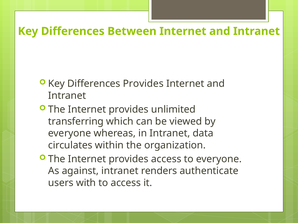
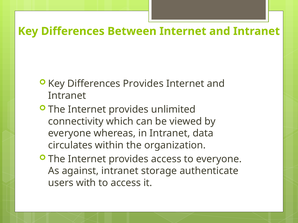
transferring: transferring -> connectivity (76, 122)
renders: renders -> storage (159, 171)
